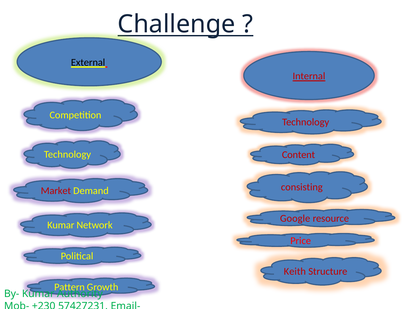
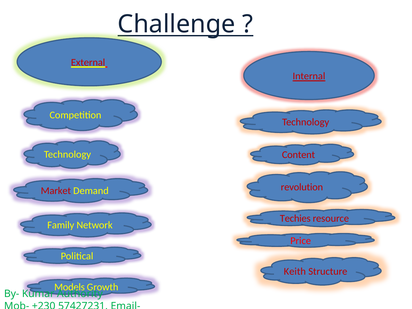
External colour: black -> red (88, 63)
consisting: consisting -> revolution (302, 187)
Google: Google -> Techies (295, 218)
Kumar: Kumar -> Family (61, 225)
Pattern: Pattern -> Models (70, 287)
